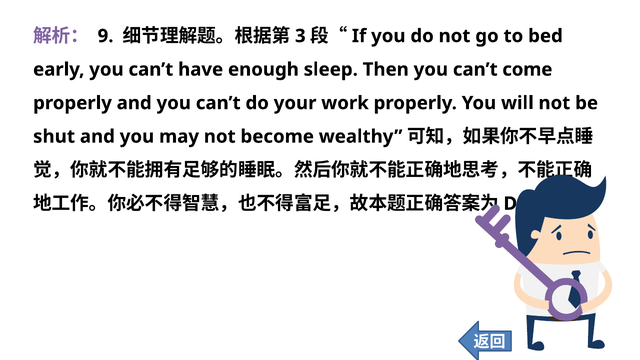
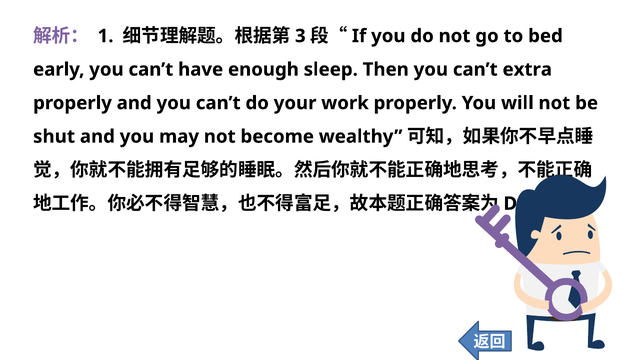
9: 9 -> 1 (106, 36)
come: come -> extra (527, 70)
